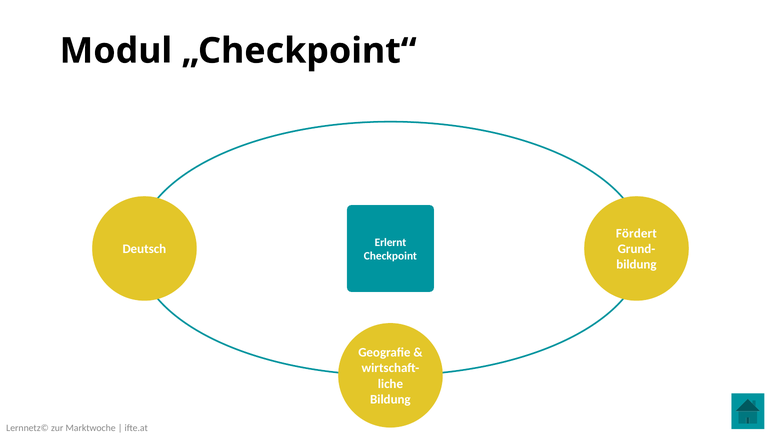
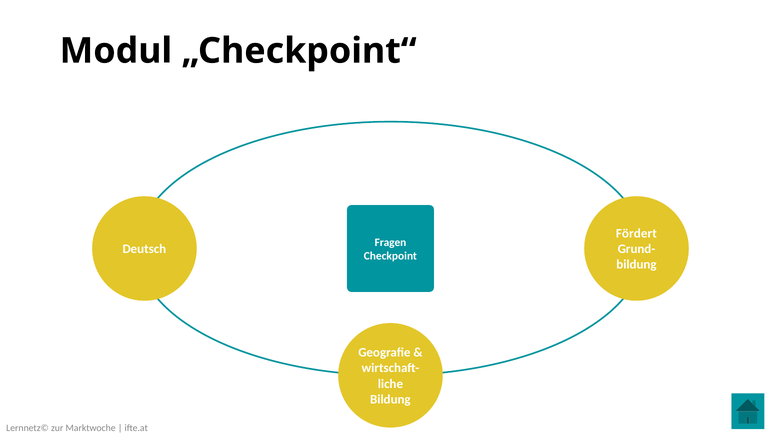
Erlernt: Erlernt -> Fragen (390, 243)
